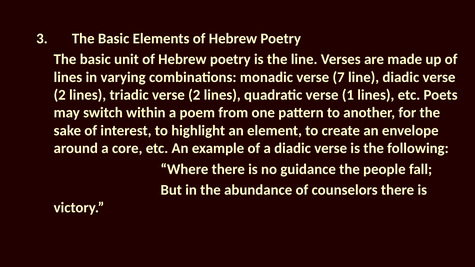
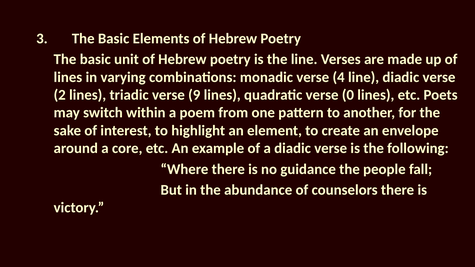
7: 7 -> 4 (339, 77)
triadic verse 2: 2 -> 9 (194, 95)
1: 1 -> 0 (348, 95)
